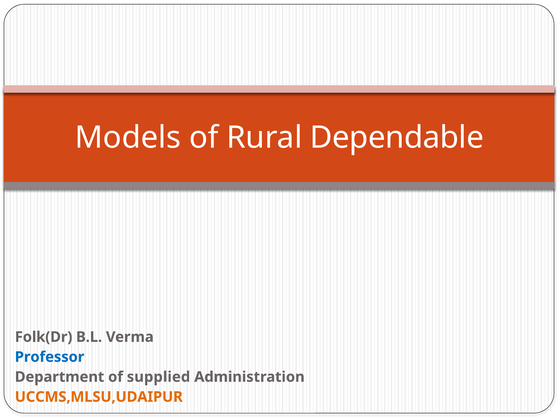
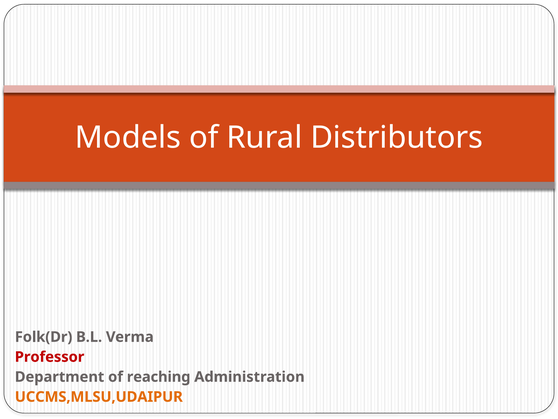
Dependable: Dependable -> Distributors (397, 137)
Professor colour: blue -> red (50, 357)
supplied: supplied -> reaching (159, 376)
